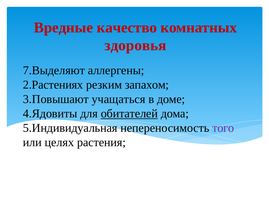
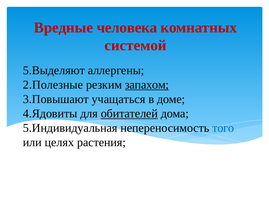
качество: качество -> человека (127, 27)
здоровья: здоровья -> системой (136, 45)
7.Выделяют: 7.Выделяют -> 5.Выделяют (54, 70)
2.Растениях: 2.Растениях -> 2.Полезные (53, 85)
запахом underline: none -> present (147, 85)
того colour: purple -> blue (223, 128)
